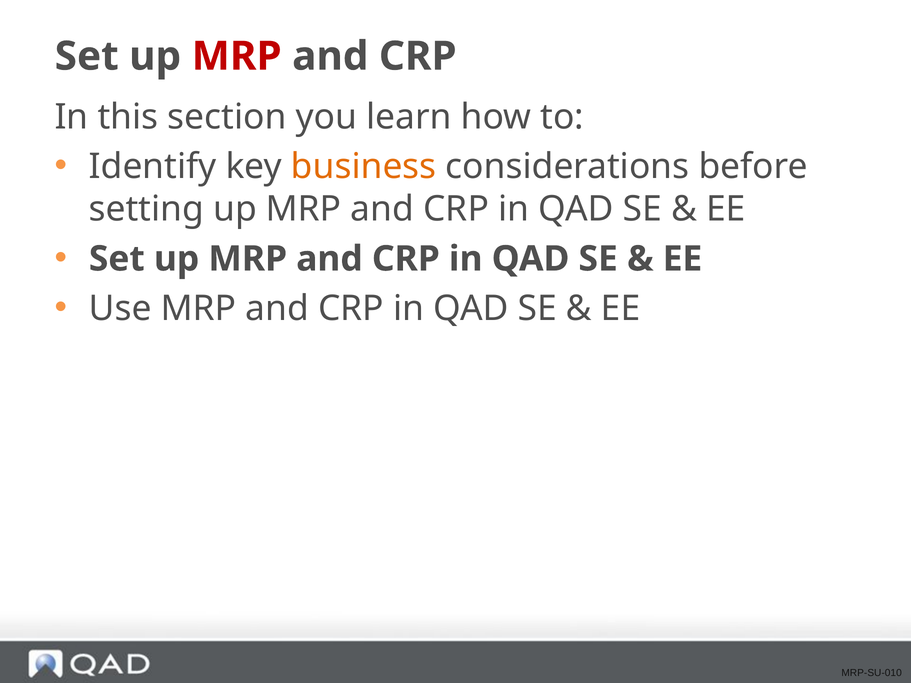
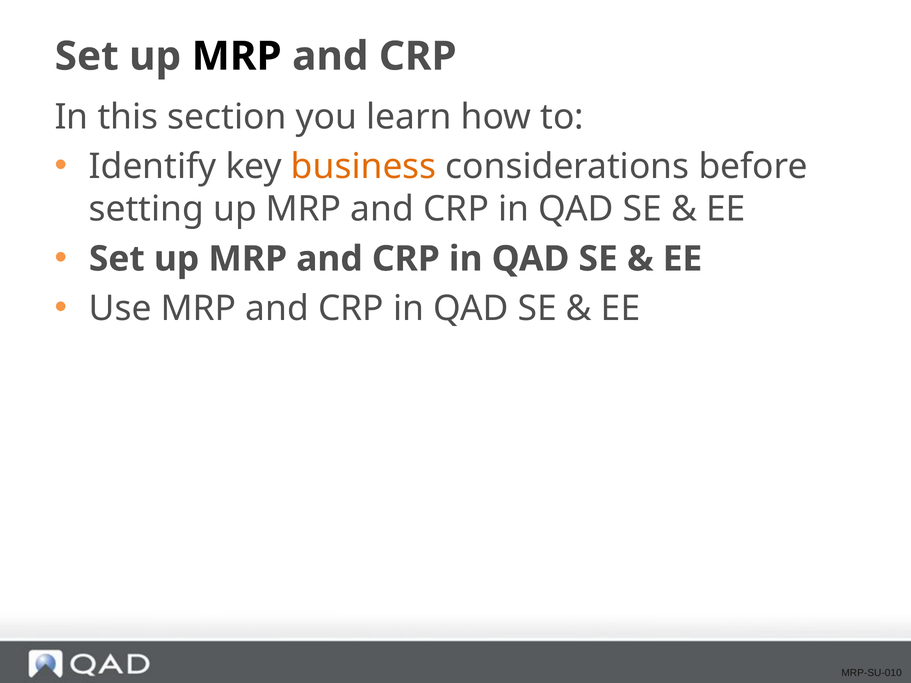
MRP colour: red -> black (237, 56)
